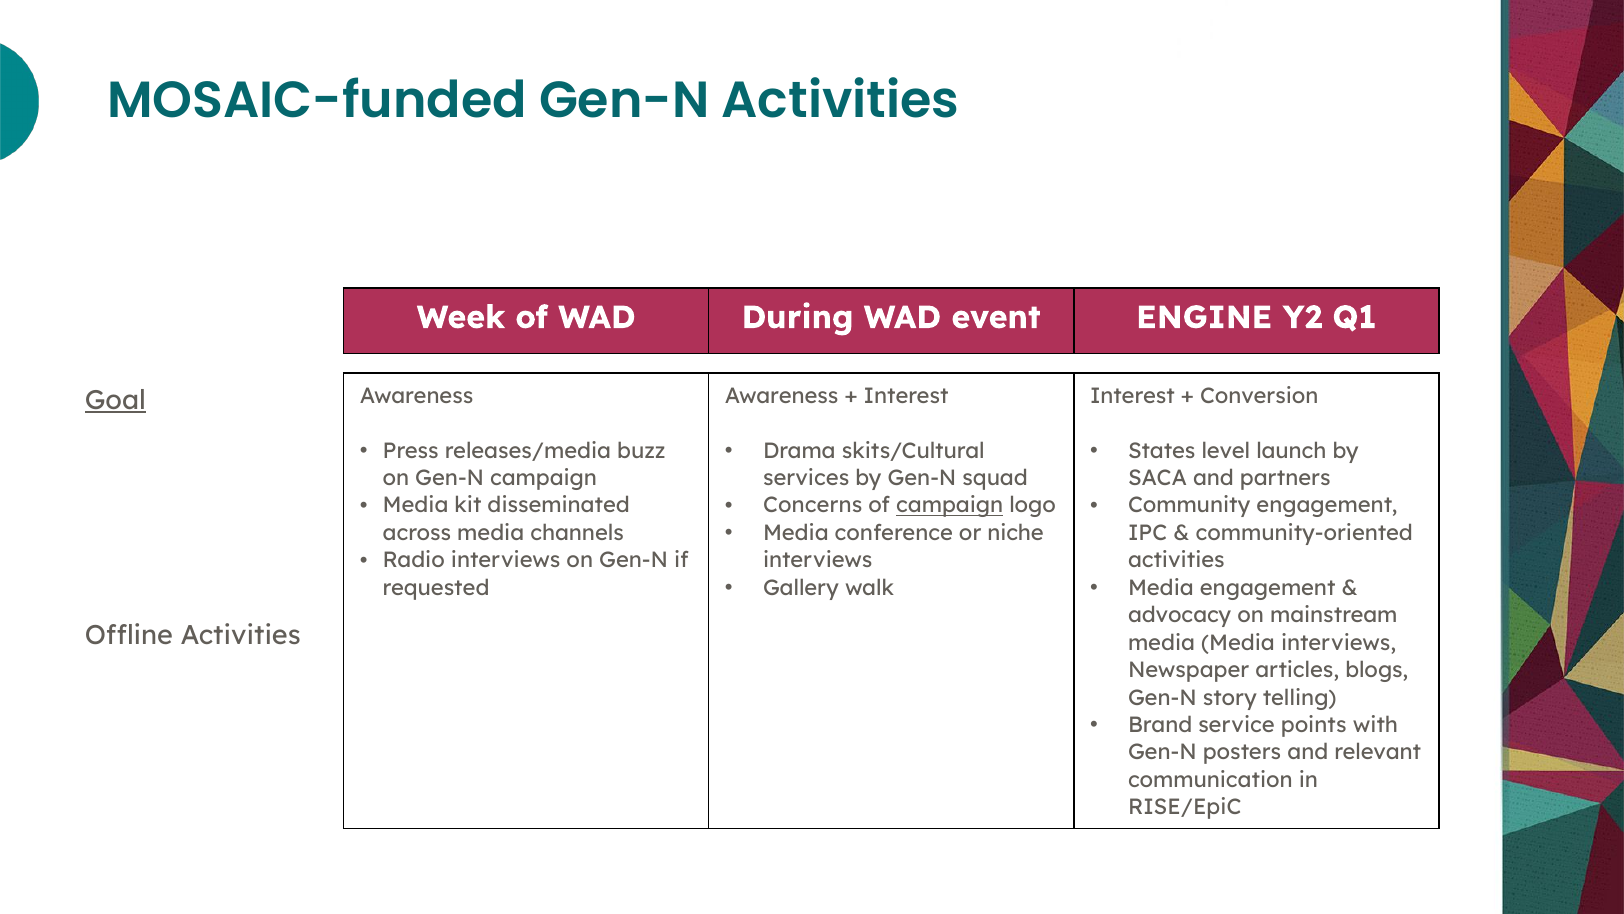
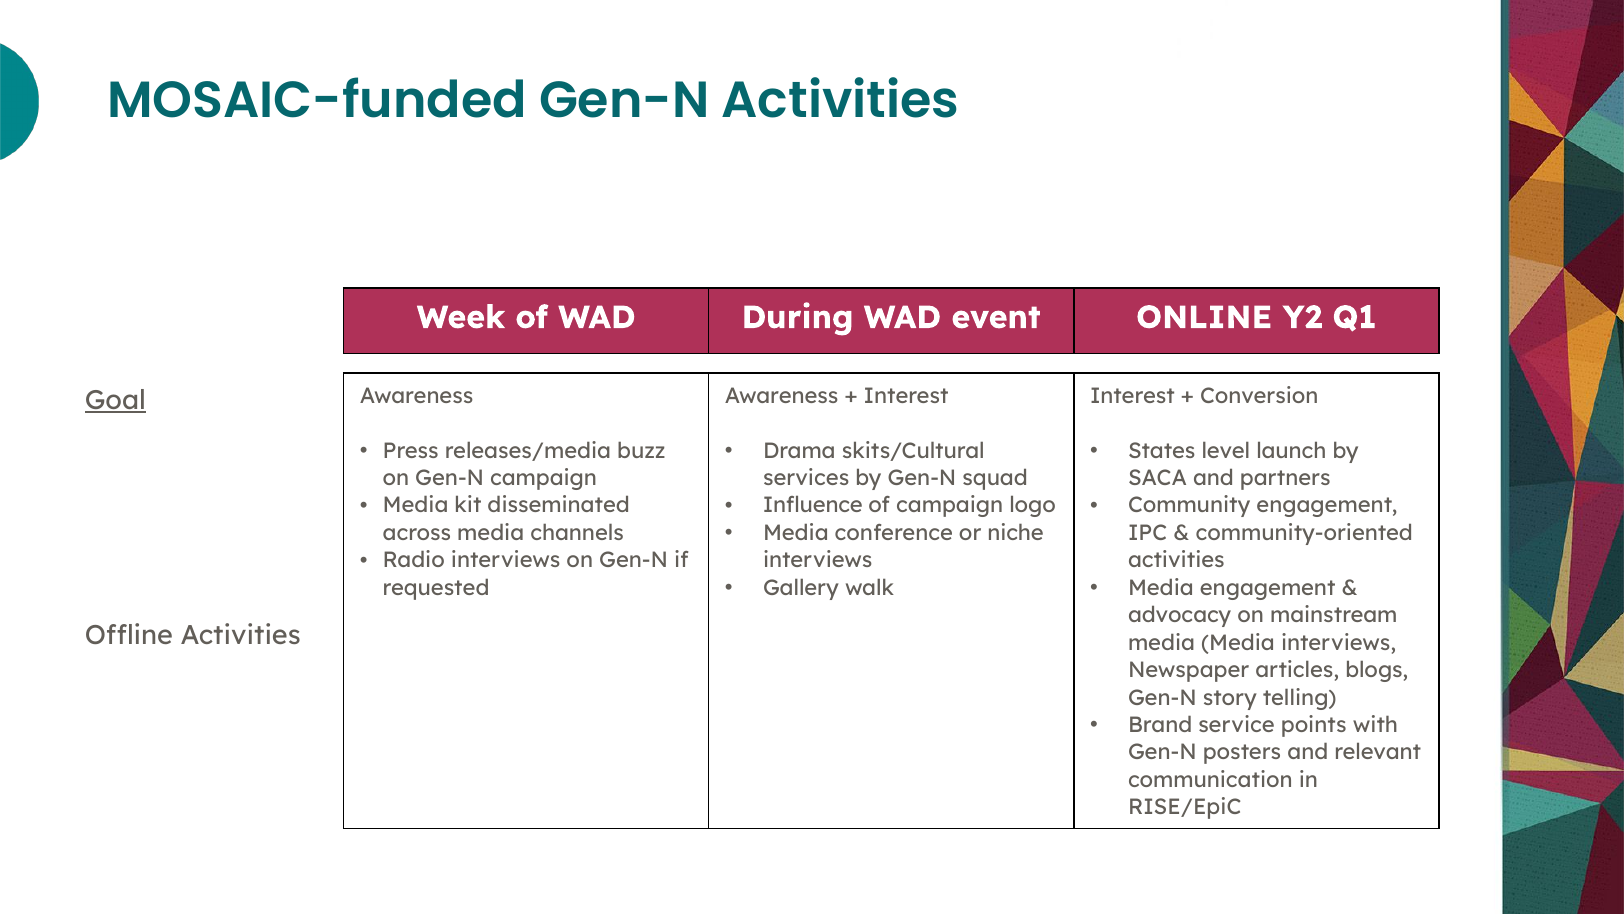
ENGINE: ENGINE -> ONLINE (1204, 317)
Concerns: Concerns -> Influence (813, 505)
campaign underline: present -> none (950, 505)
